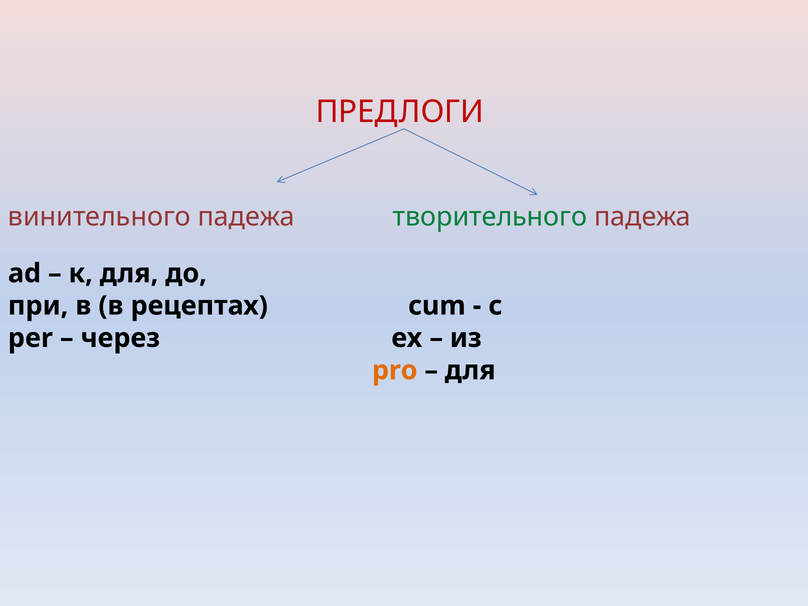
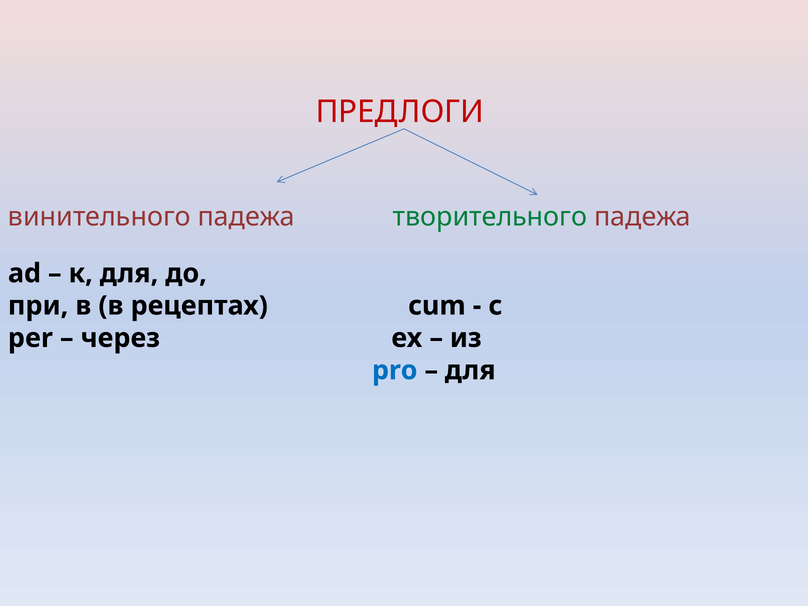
pro colour: orange -> blue (395, 370)
